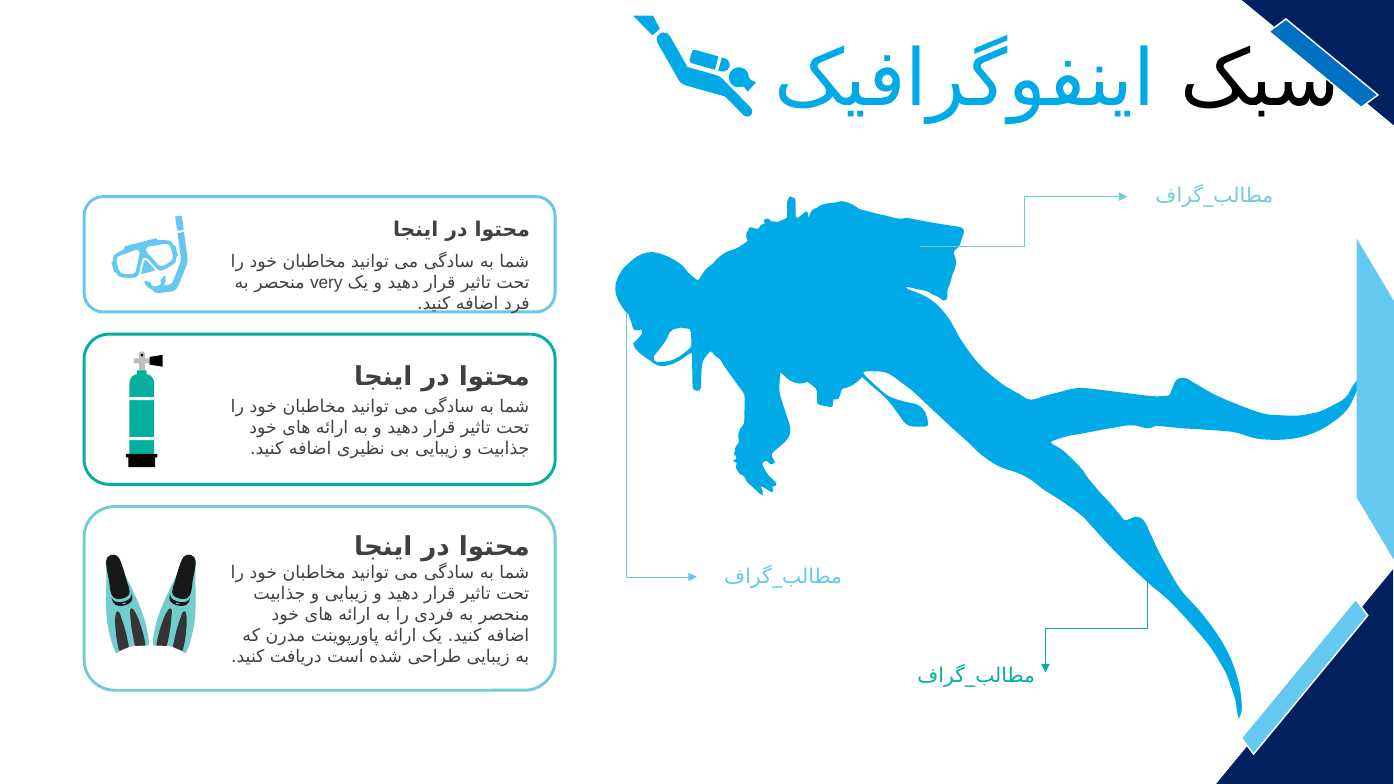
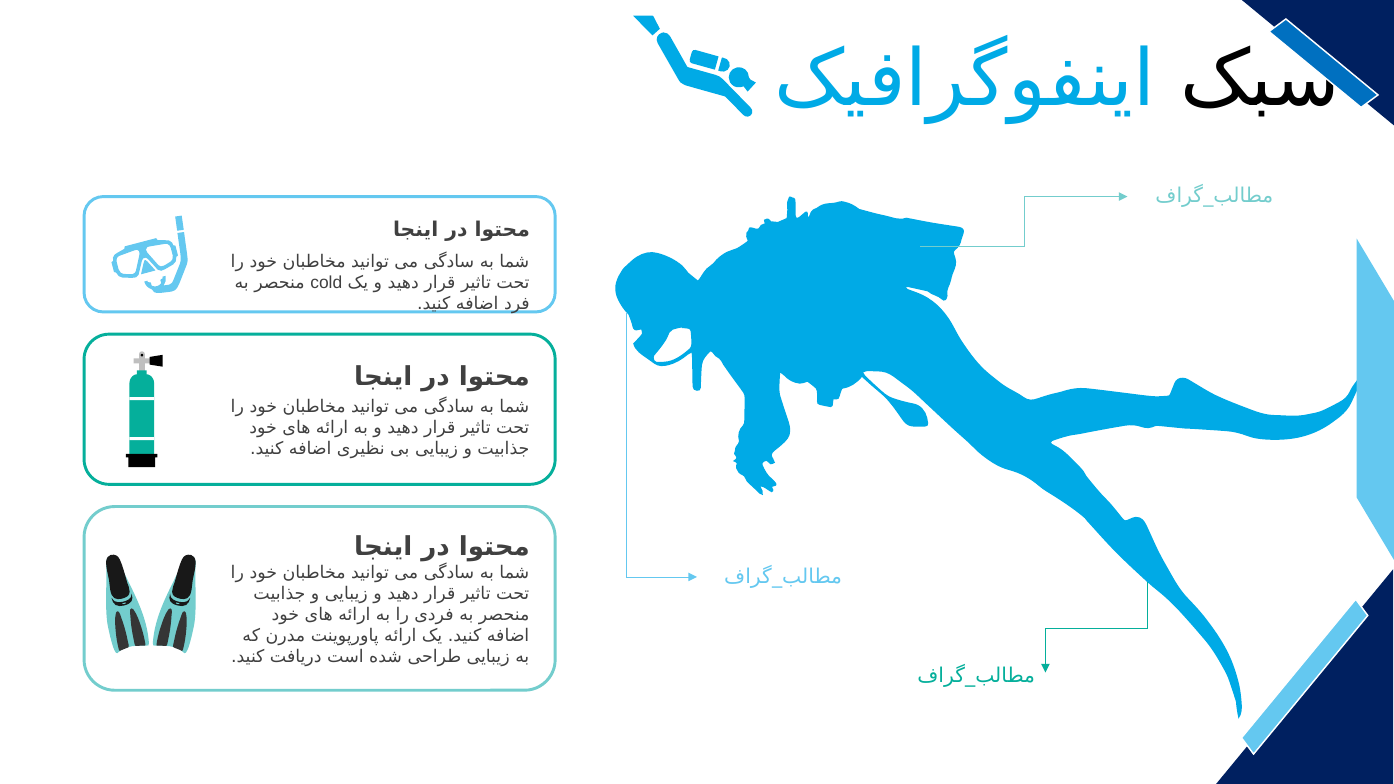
very: very -> cold (326, 283)
